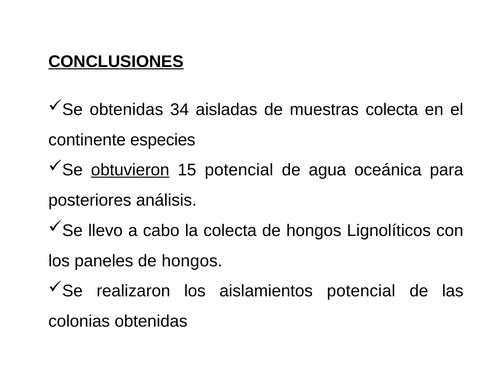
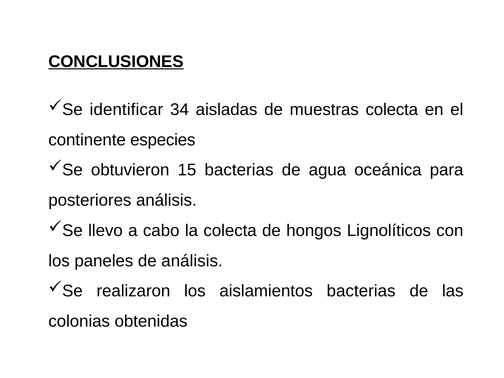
obtenidas: obtenidas -> identificar (126, 110)
obtuvieron underline: present -> none (130, 170)
15 potencial: potencial -> bacterias (239, 170)
paneles de hongos: hongos -> análisis (192, 261)
aislamientos potencial: potencial -> bacterias (361, 291)
